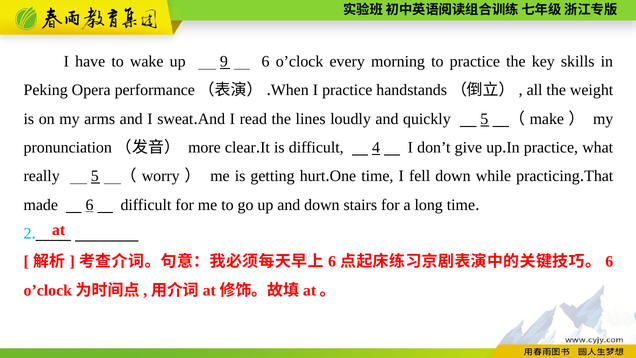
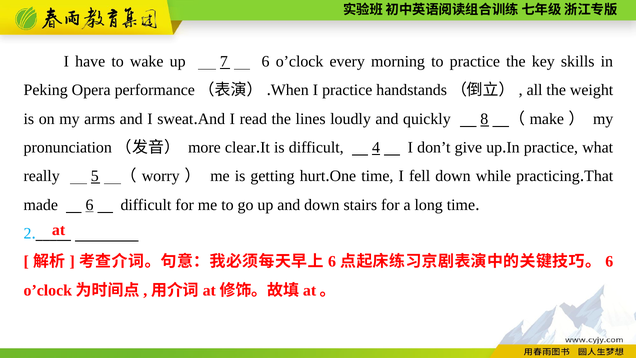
9: 9 -> 7 (224, 62)
quickly 5: 5 -> 8 (484, 119)
